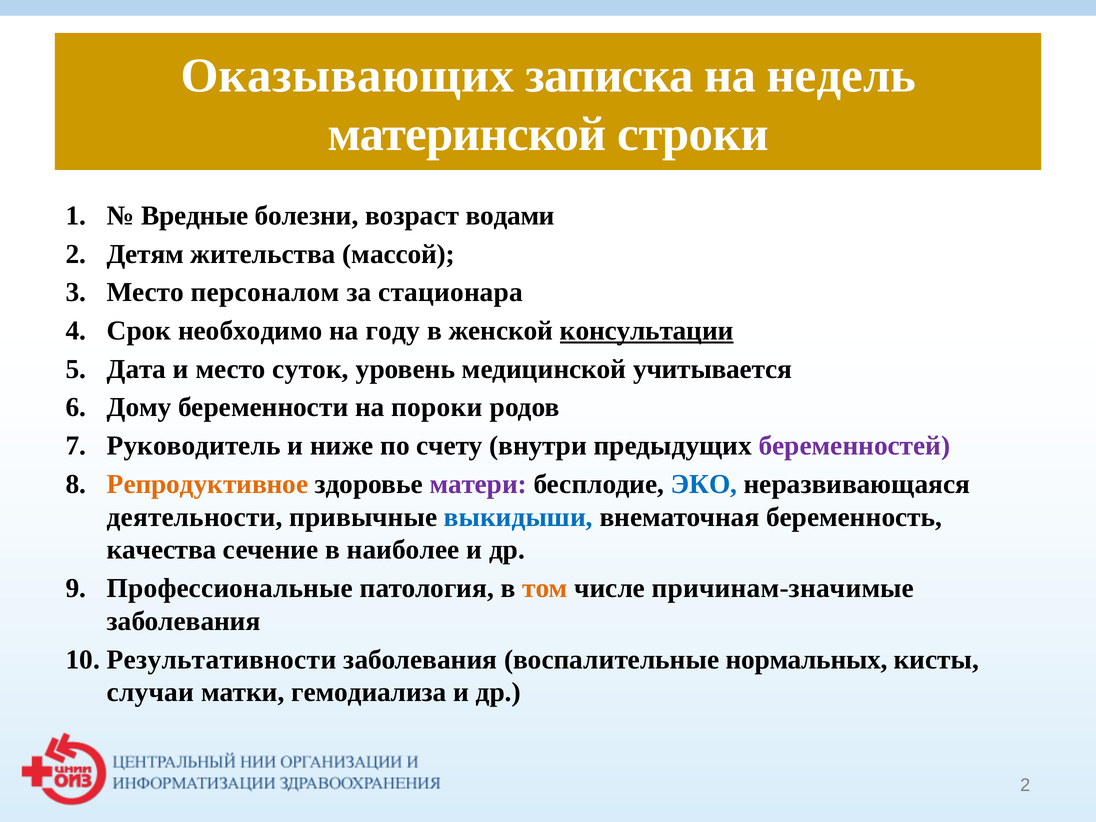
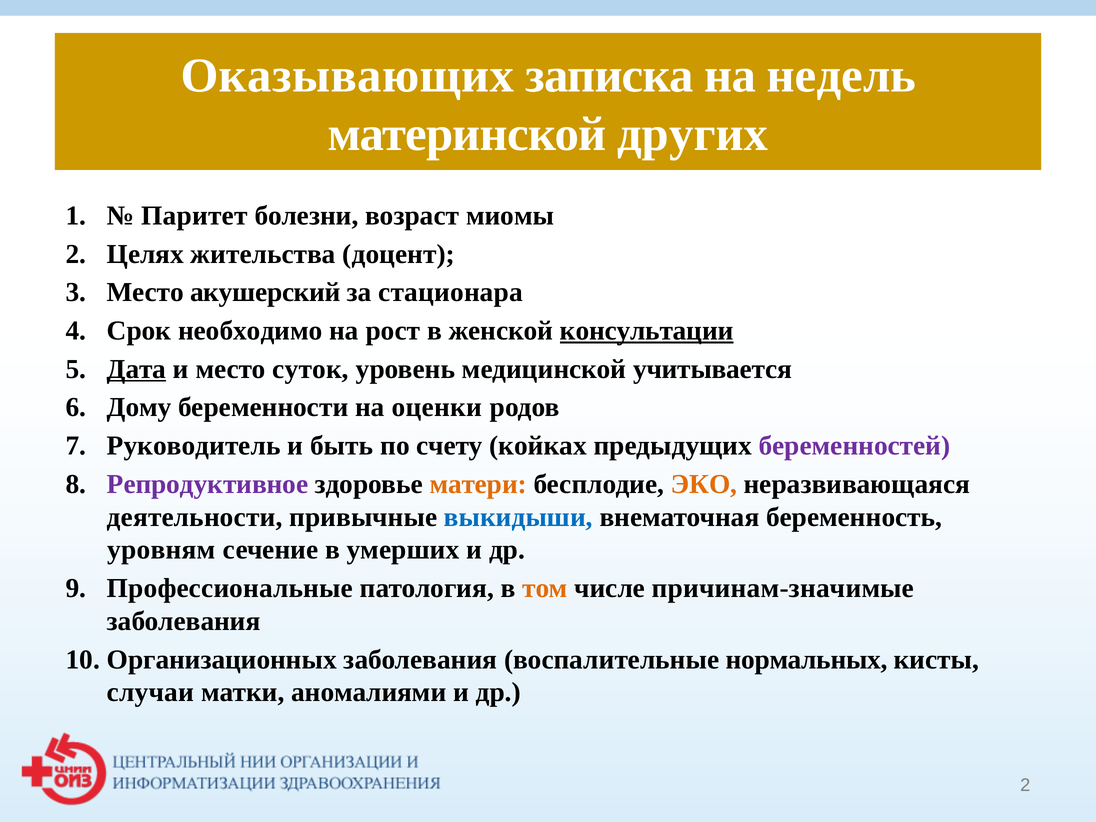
строки: строки -> других (693, 134)
Вредные: Вредные -> Паритет (195, 216)
водами: водами -> миомы (510, 216)
Детям: Детям -> Целях (145, 254)
массой: массой -> доцент (399, 254)
персоналом: персоналом -> акушерский (265, 292)
году: году -> рост (393, 331)
Дата underline: none -> present (137, 369)
пороки: пороки -> оценки (437, 407)
ниже: ниже -> быть (342, 446)
внутри: внутри -> койках (538, 446)
Репродуктивное colour: orange -> purple (208, 484)
матери colour: purple -> orange (478, 484)
ЭКО colour: blue -> orange (704, 484)
качества: качества -> уровням (161, 550)
наиболее: наиболее -> умерших (403, 550)
Результативности: Результативности -> Организационных (222, 660)
гемодиализа: гемодиализа -> аномалиями (369, 692)
